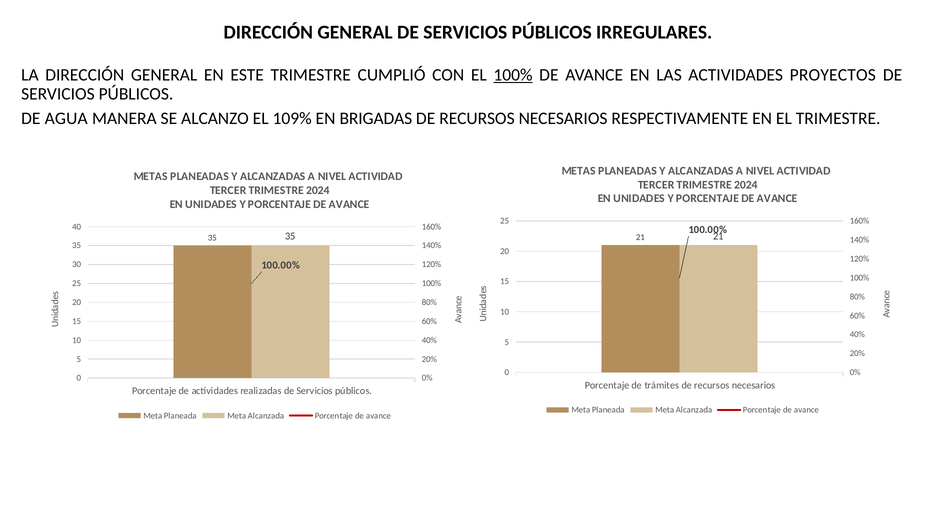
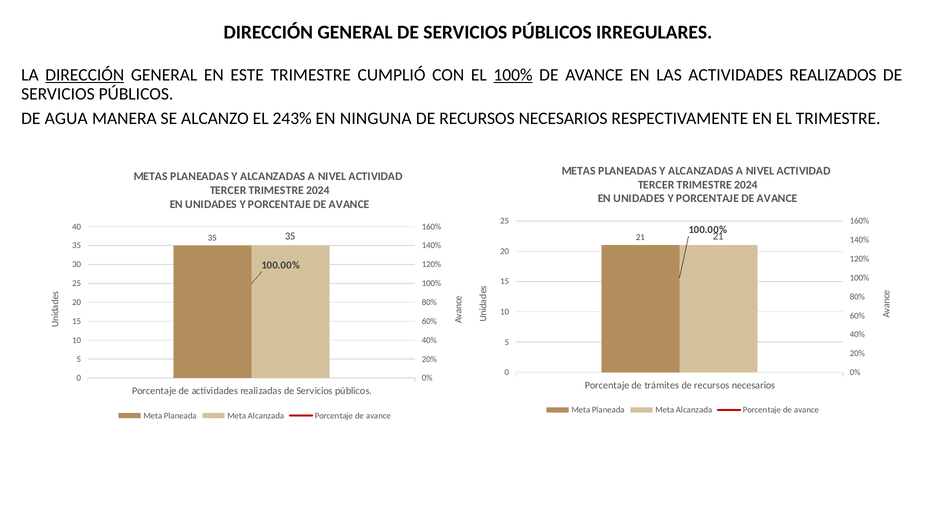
DIRECCIÓN underline: none -> present (85, 75)
PROYECTOS: PROYECTOS -> REALIZADOS (833, 75)
109%: 109% -> 243% (292, 118)
BRIGADAS: BRIGADAS -> NINGUNA (376, 118)
